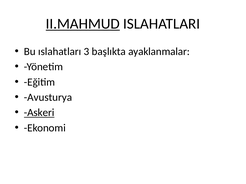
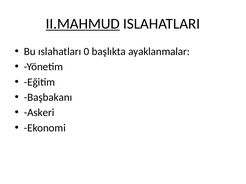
3: 3 -> 0 (87, 52)
Avusturya: Avusturya -> Başbakanı (48, 98)
Askeri underline: present -> none (39, 113)
